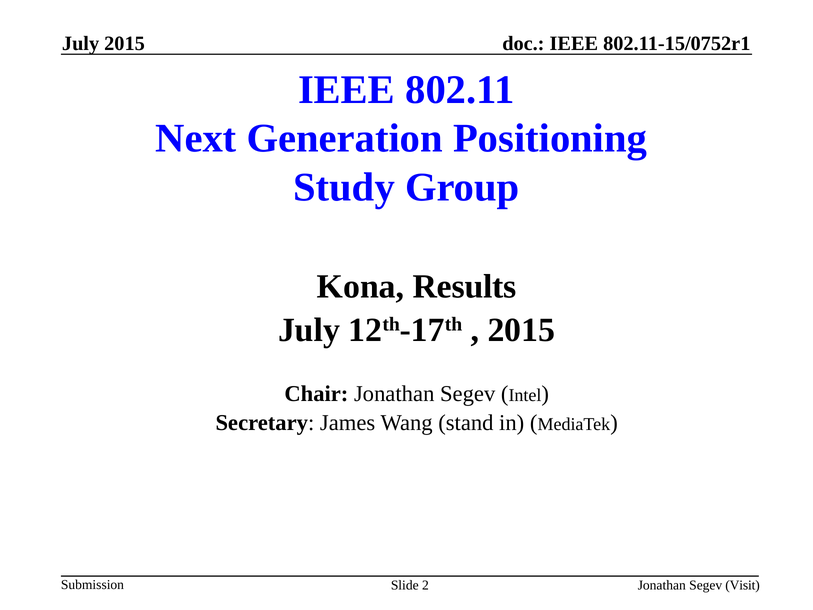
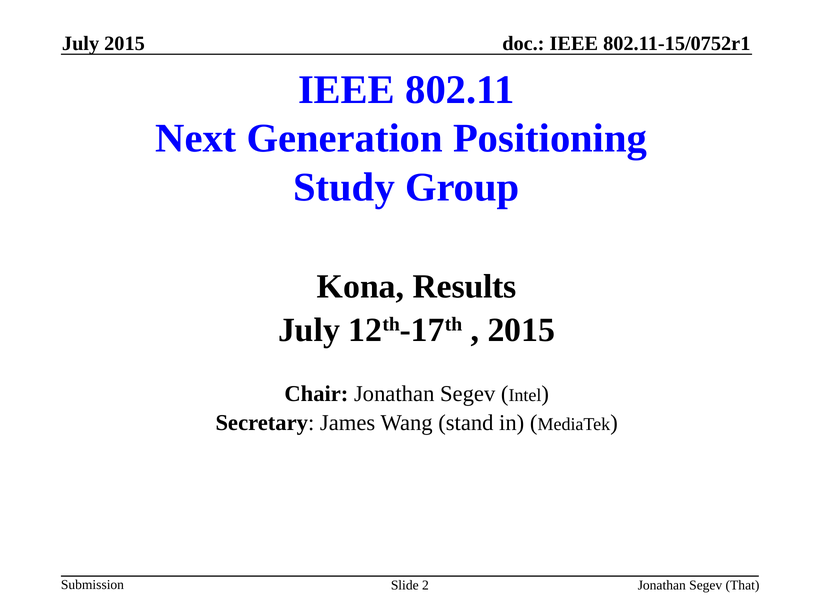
Visit: Visit -> That (742, 585)
